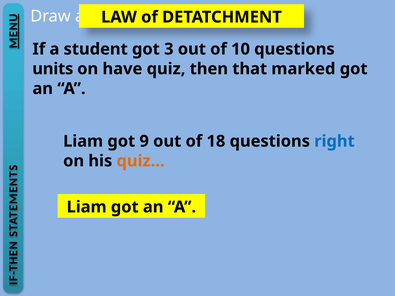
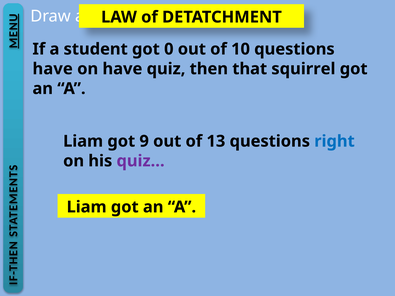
3: 3 -> 0 (169, 49)
units: units -> have (53, 69)
marked: marked -> squirrel (303, 69)
18: 18 -> 13 (216, 141)
quiz… colour: orange -> purple (141, 161)
